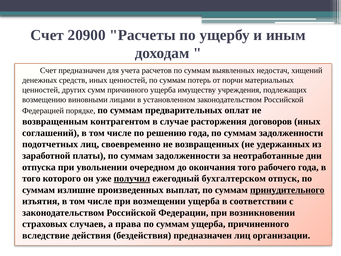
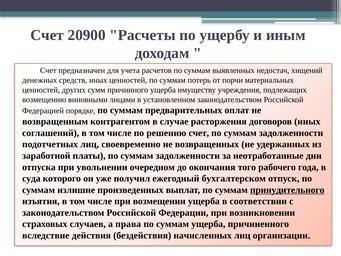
решению года: года -> счет (199, 133)
того: того -> суда (31, 178)
получил underline: present -> none (132, 178)
бездействия предназначен: предназначен -> начисленных (203, 235)
